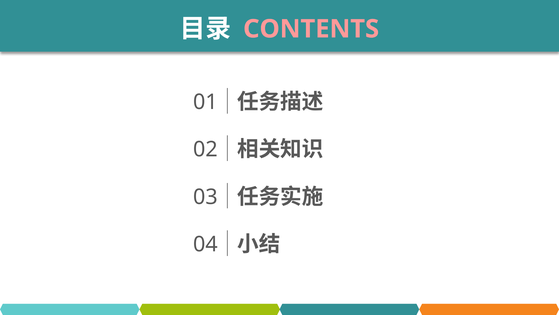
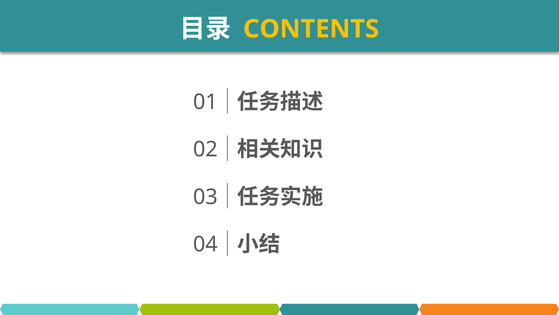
CONTENTS colour: pink -> yellow (311, 29)
